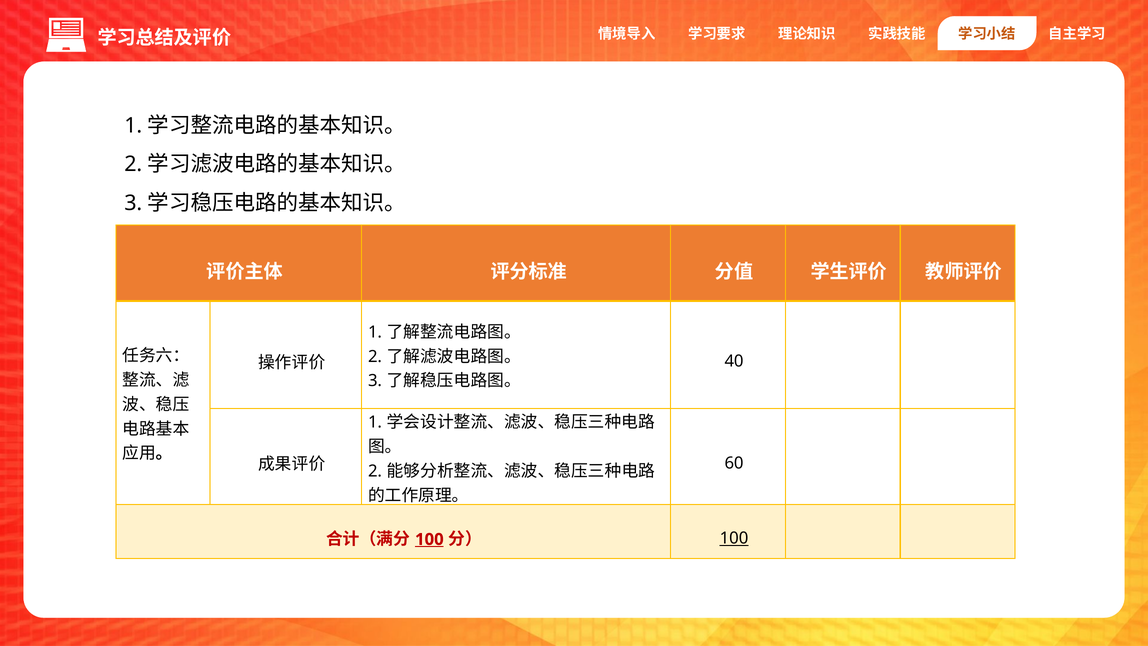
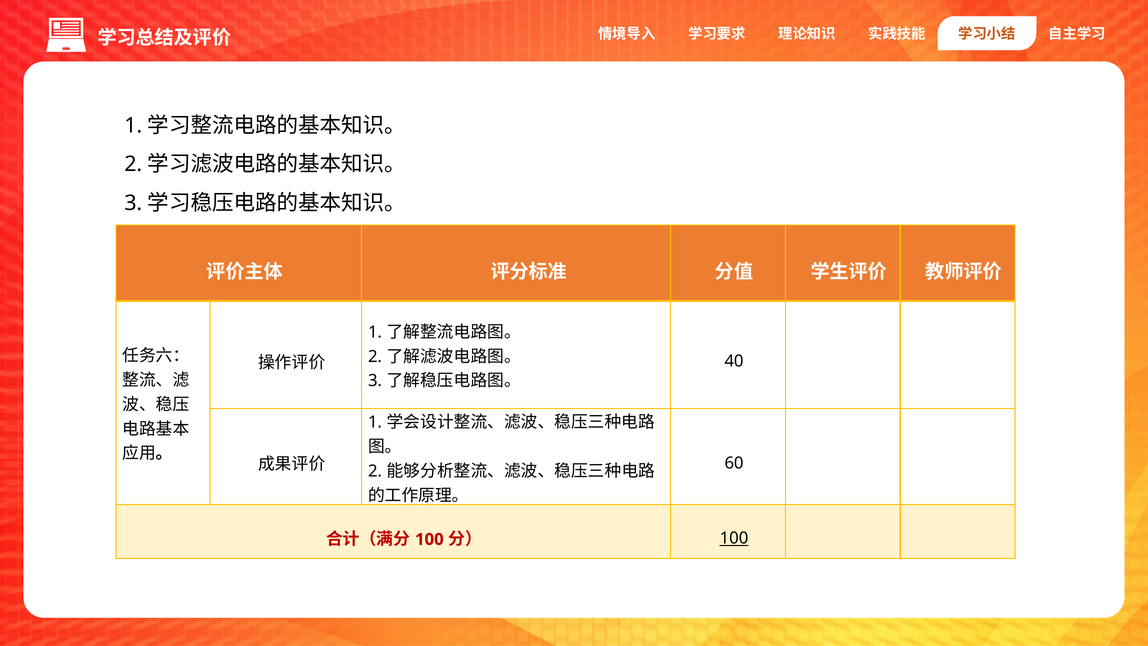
100 underline: present -> none (429, 539)
